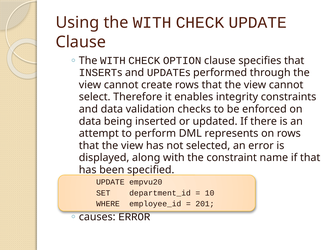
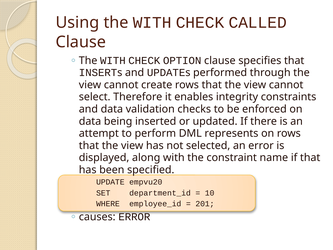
CHECK UPDATE: UPDATE -> CALLED (258, 22)
